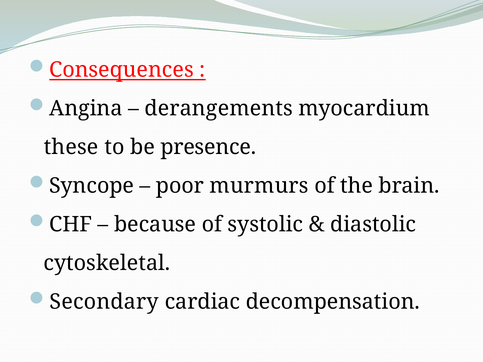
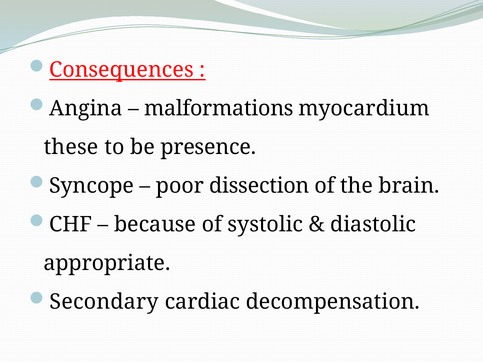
derangements: derangements -> malformations (219, 109)
murmurs: murmurs -> dissection (259, 186)
cytoskeletal: cytoskeletal -> appropriate (107, 263)
